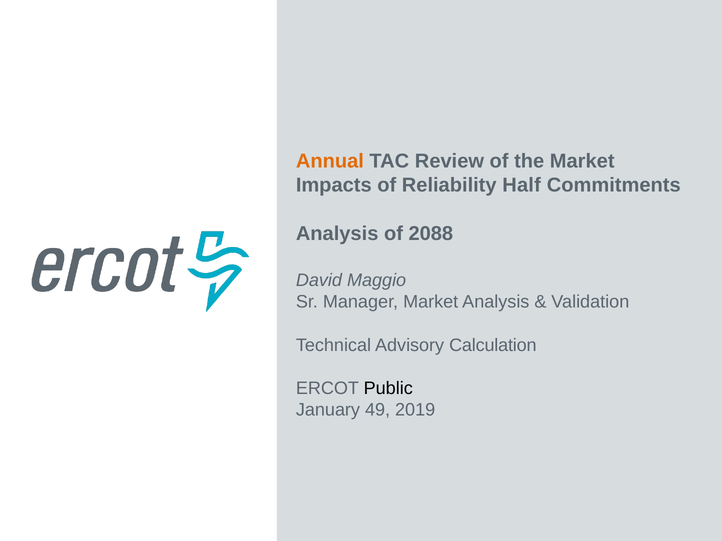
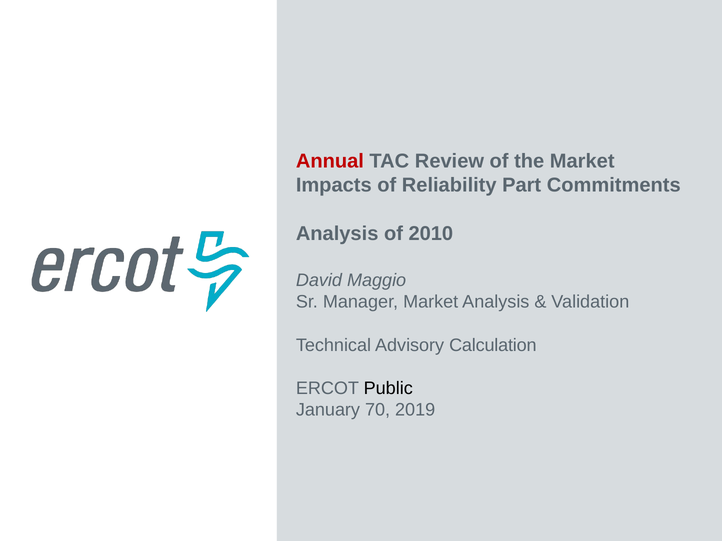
Annual colour: orange -> red (330, 161)
Half: Half -> Part (522, 185)
2088: 2088 -> 2010 (431, 234)
49: 49 -> 70 (378, 410)
